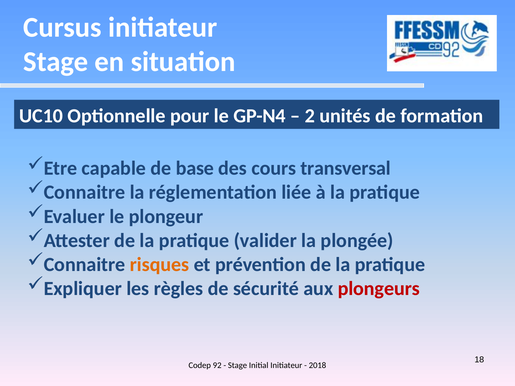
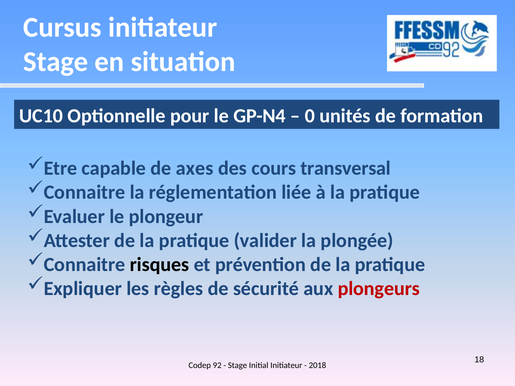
2: 2 -> 0 (310, 116)
base: base -> axes (195, 168)
risques colour: orange -> black (159, 265)
